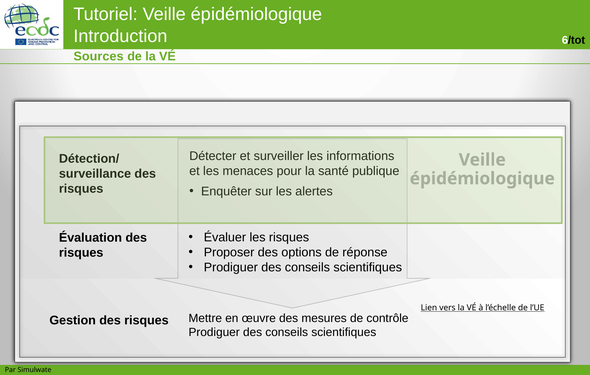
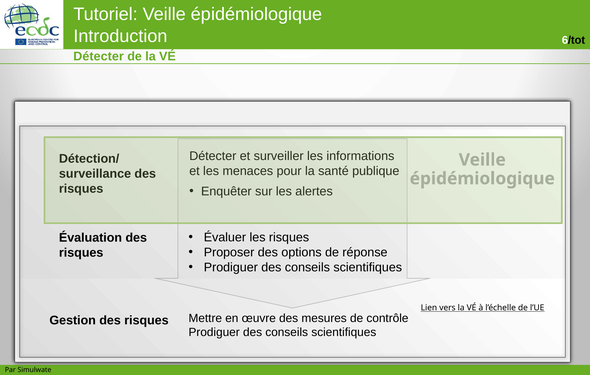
Sources: Sources -> Détecter (99, 56)
